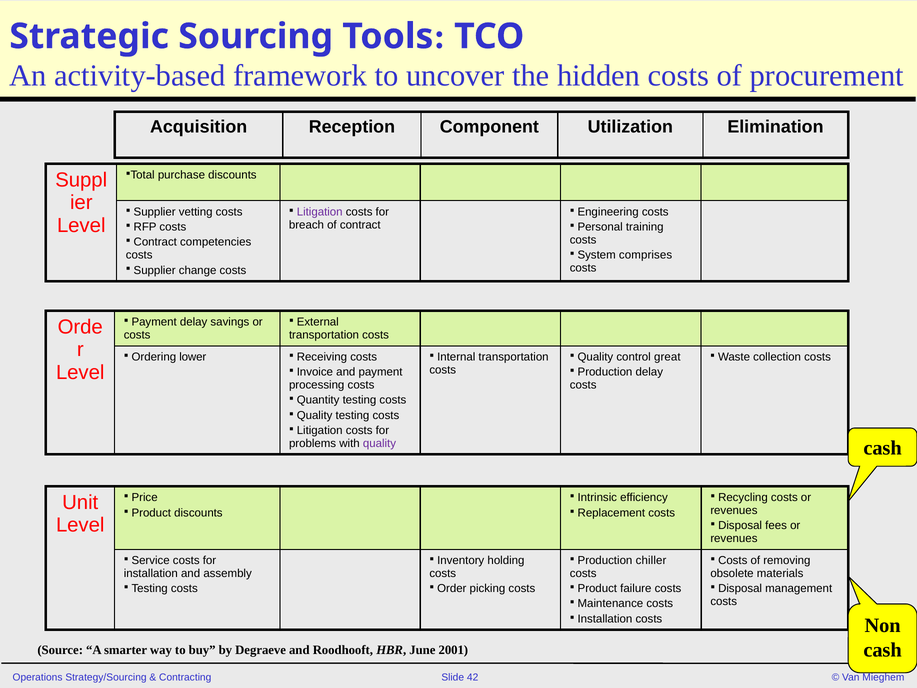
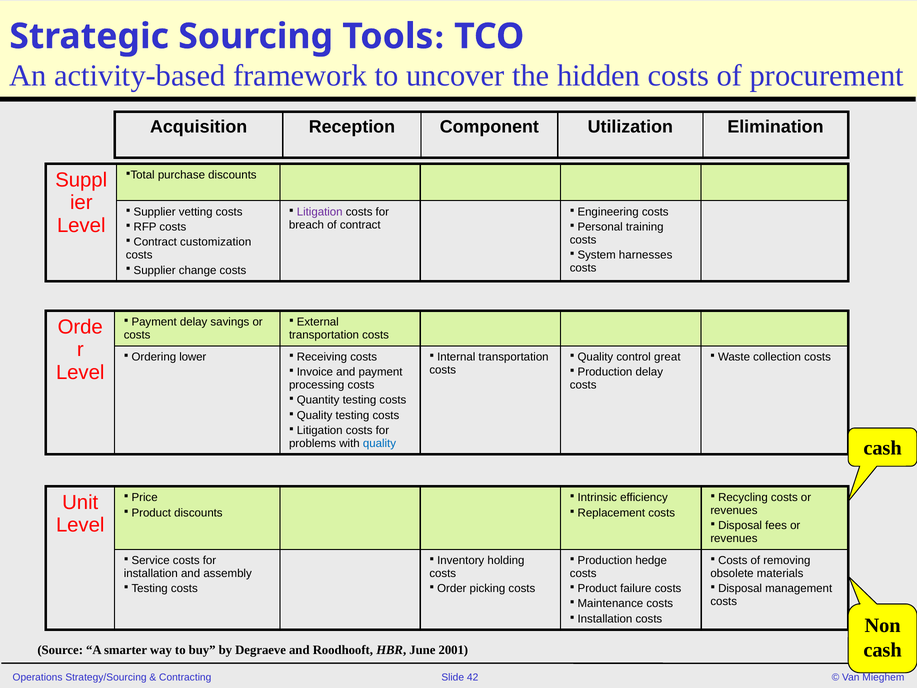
competencies: competencies -> customization (216, 242)
comprises: comprises -> harnesses (646, 255)
quality colour: purple -> blue (379, 443)
chiller: chiller -> hedge (651, 560)
